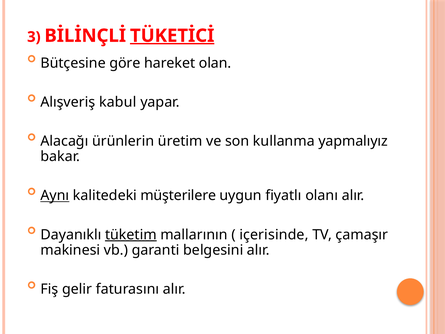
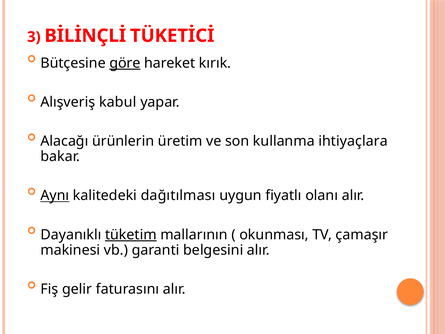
TÜKETİCİ underline: present -> none (172, 36)
göre underline: none -> present (125, 63)
olan: olan -> kırık (215, 63)
yapmalıyız: yapmalıyız -> ihtiyaçlara (353, 141)
müşterilere: müşterilere -> dağıtılması (178, 195)
içerisinde: içerisinde -> okunması (274, 234)
